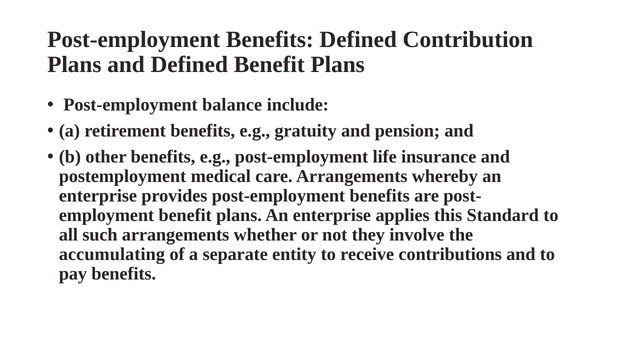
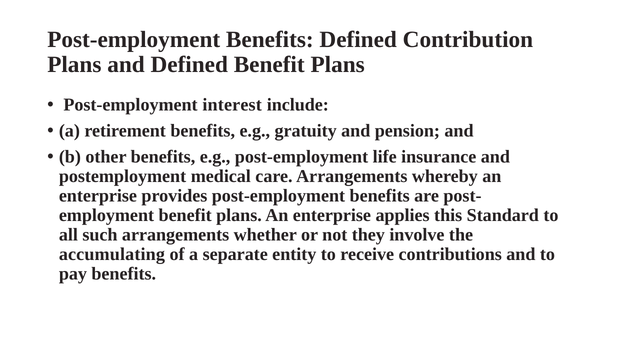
balance: balance -> interest (232, 105)
